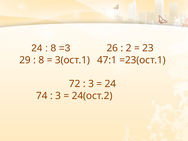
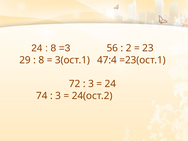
26: 26 -> 56 (112, 48)
47:1: 47:1 -> 47:4 (107, 60)
